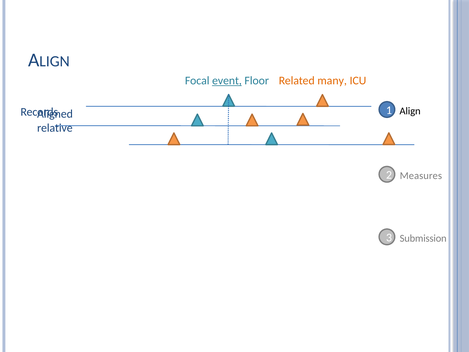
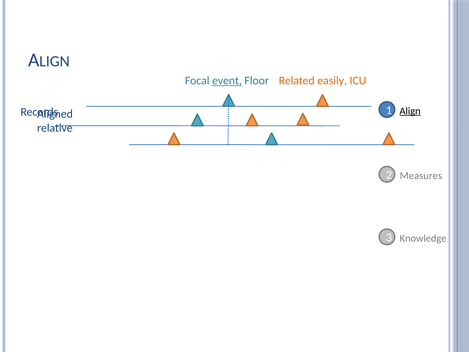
many: many -> easily (332, 80)
Align underline: none -> present (410, 111)
Submission: Submission -> Knowledge (423, 238)
